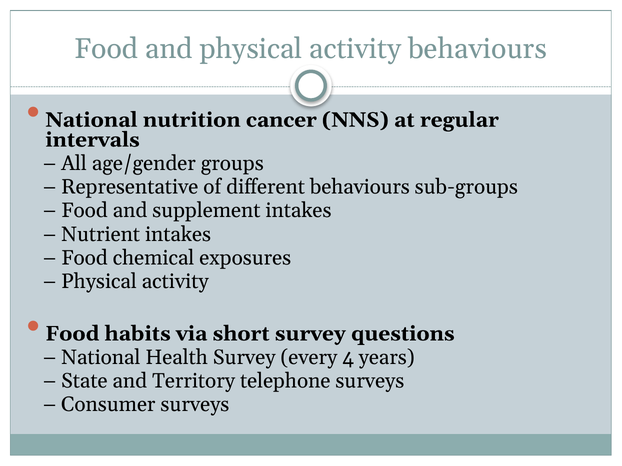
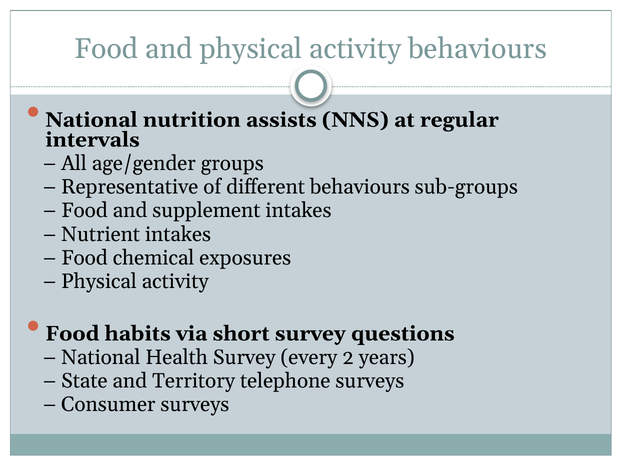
cancer: cancer -> assists (281, 120)
4: 4 -> 2 (348, 358)
